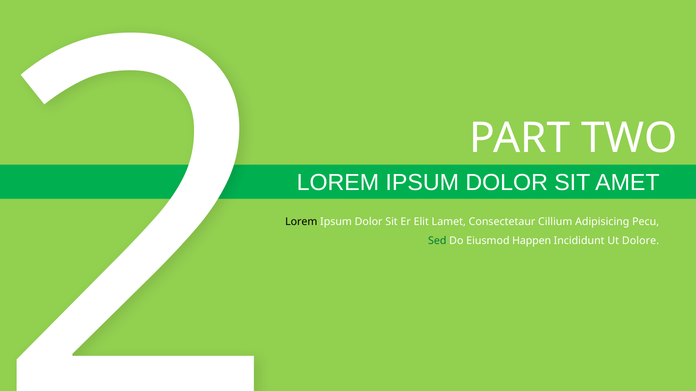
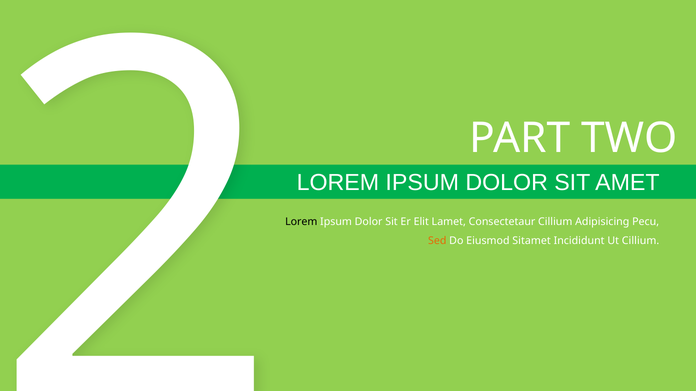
Sed colour: green -> orange (437, 241)
Happen: Happen -> Sitamet (532, 241)
Ut Dolore: Dolore -> Cillium (641, 241)
